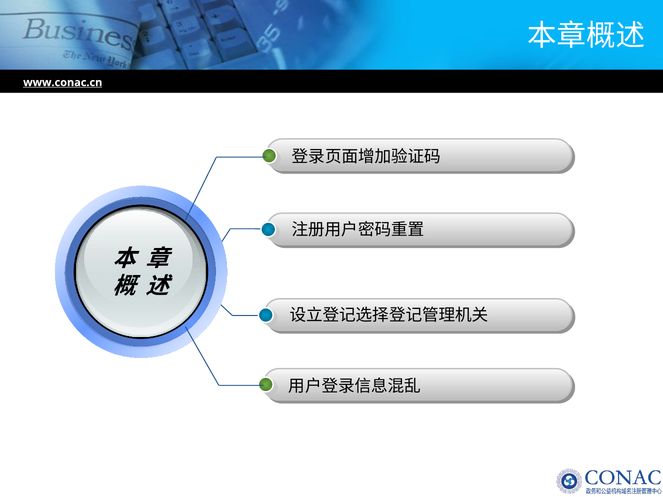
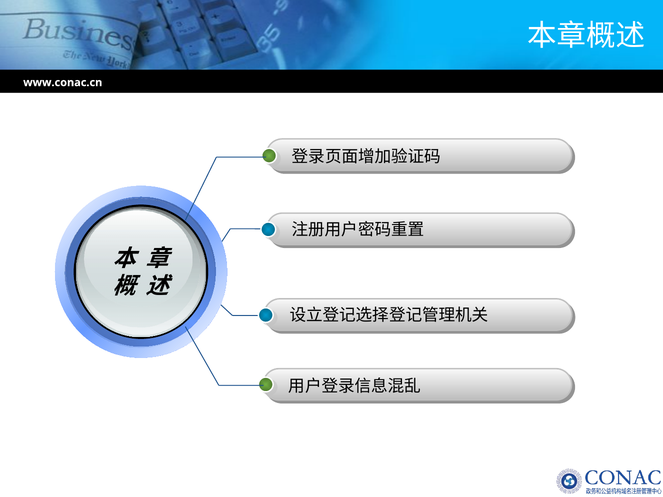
www.conac.cn underline: present -> none (63, 83)
